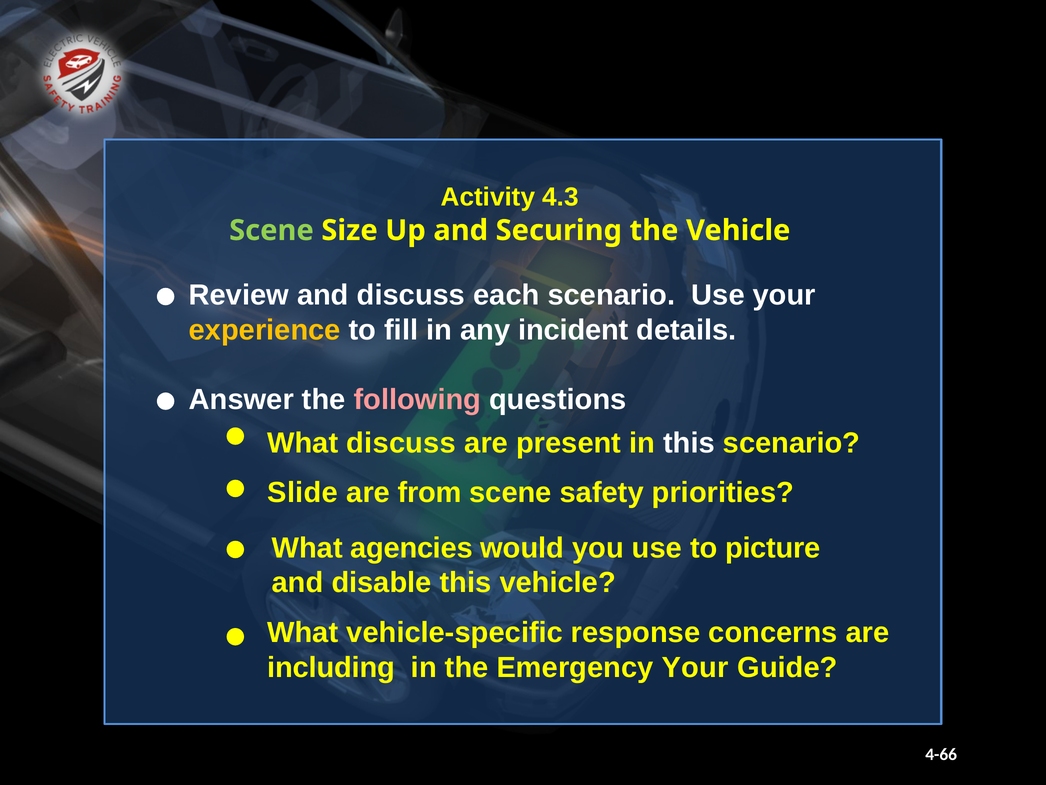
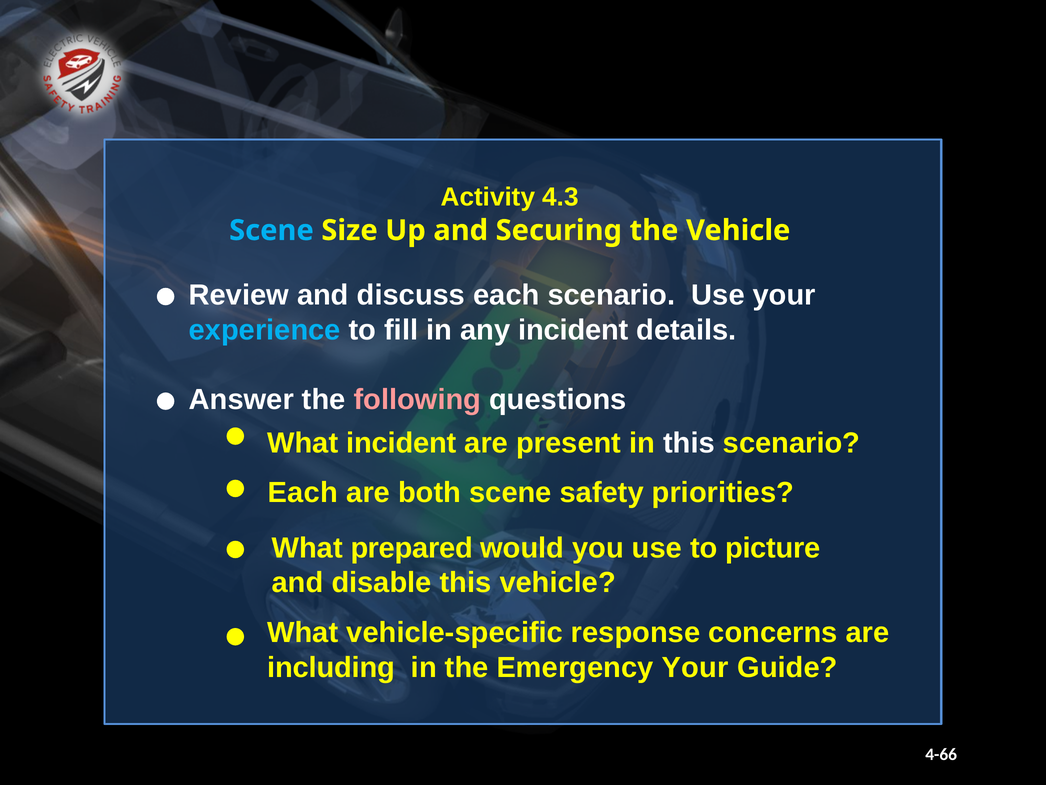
Scene colour: light green -> light blue (271, 230)
experience colour: yellow -> light blue (265, 330)
What discuss: discuss -> incident (401, 443)
Slide: Slide -> Each (303, 492)
from: from -> both (430, 492)
agencies: agencies -> prepared (412, 548)
